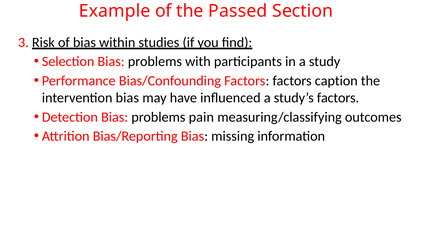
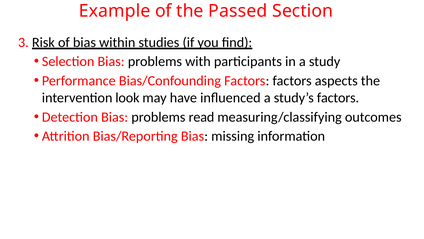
caption: caption -> aspects (336, 81)
intervention bias: bias -> look (127, 98)
pain: pain -> read (201, 117)
